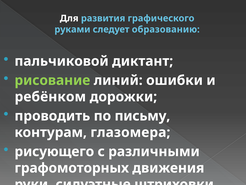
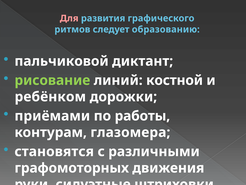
Для colour: white -> pink (69, 18)
руками: руками -> ритмов (72, 29)
ошибки: ошибки -> костной (175, 80)
проводить: проводить -> приёмами (52, 116)
письму: письму -> работы (142, 116)
рисующего: рисующего -> становятся (54, 151)
